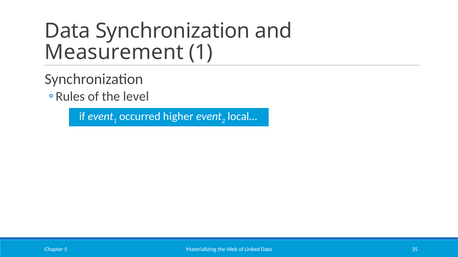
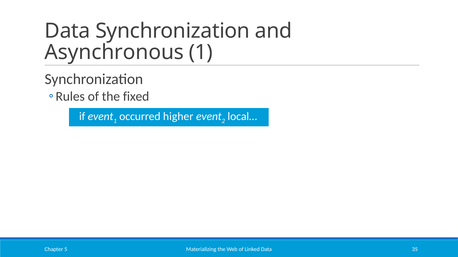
Measurement: Measurement -> Asynchronous (114, 52)
level: level -> fixed (136, 97)
